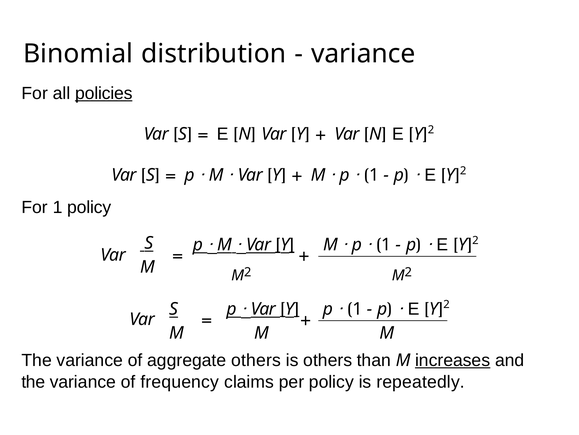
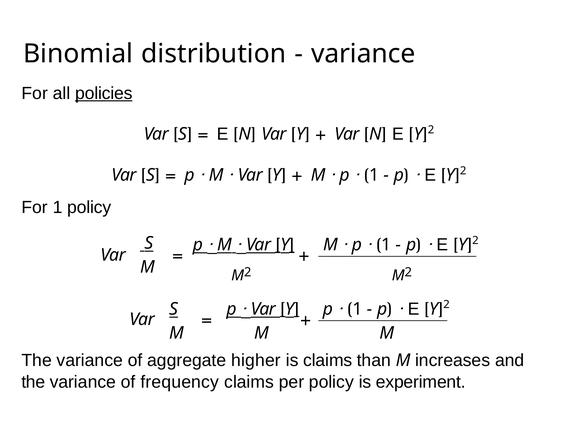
aggregate others: others -> higher (256, 360)
is others: others -> claims (328, 360)
increases underline: present -> none (453, 360)
repeatedly: repeatedly -> experiment (421, 382)
